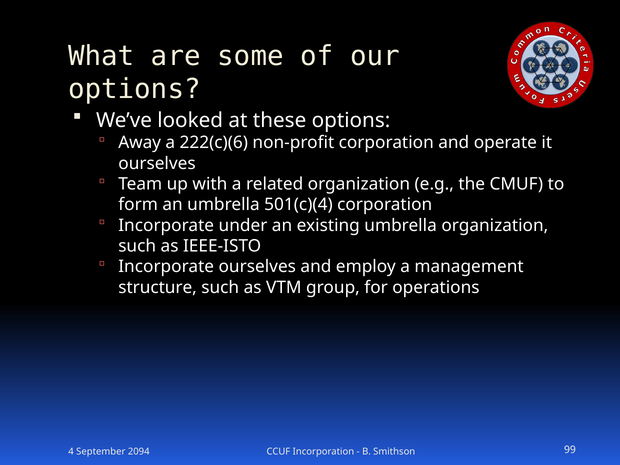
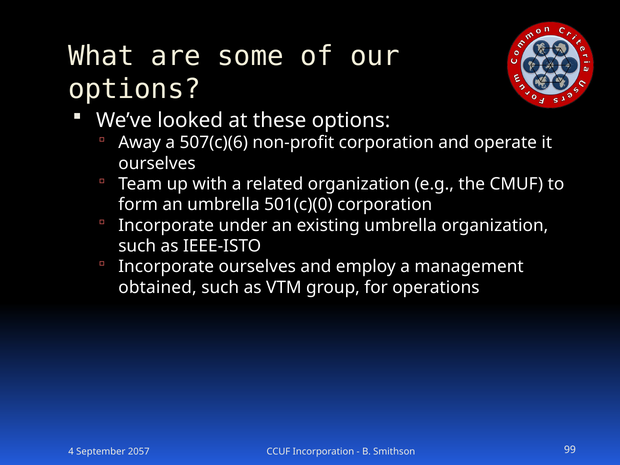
222(c)(6: 222(c)(6 -> 507(c)(6 (214, 143)
501(c)(4: 501(c)(4 -> 501(c)(0 (298, 205)
structure: structure -> obtained (157, 287)
2094: 2094 -> 2057 (139, 452)
